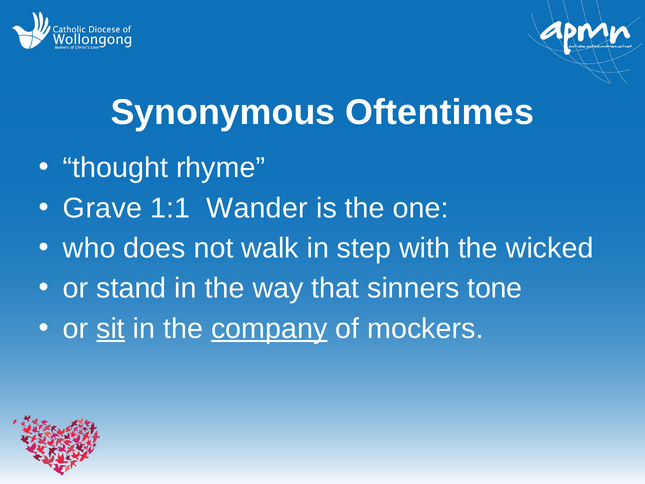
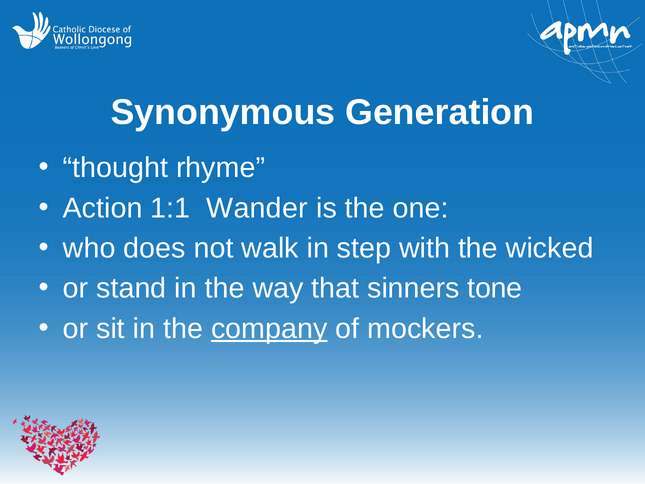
Oftentimes: Oftentimes -> Generation (440, 112)
Grave: Grave -> Action (103, 208)
sit underline: present -> none (111, 329)
